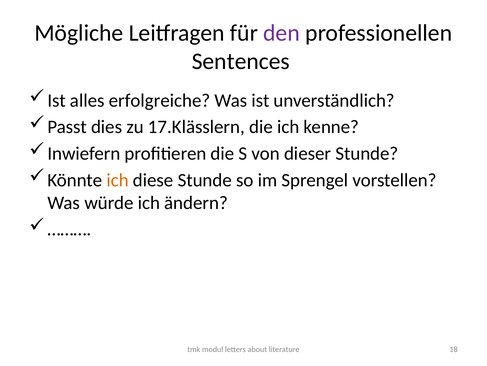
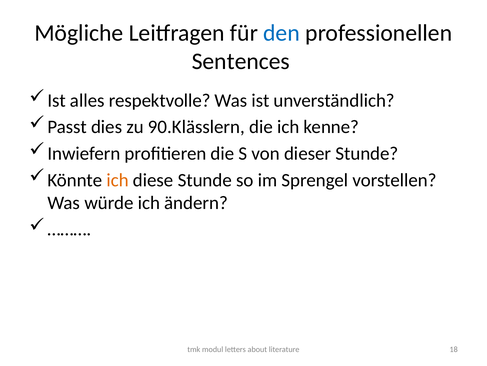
den colour: purple -> blue (282, 33)
erfolgreiche: erfolgreiche -> respektvolle (160, 100)
17.Klässlern: 17.Klässlern -> 90.Klässlern (196, 127)
